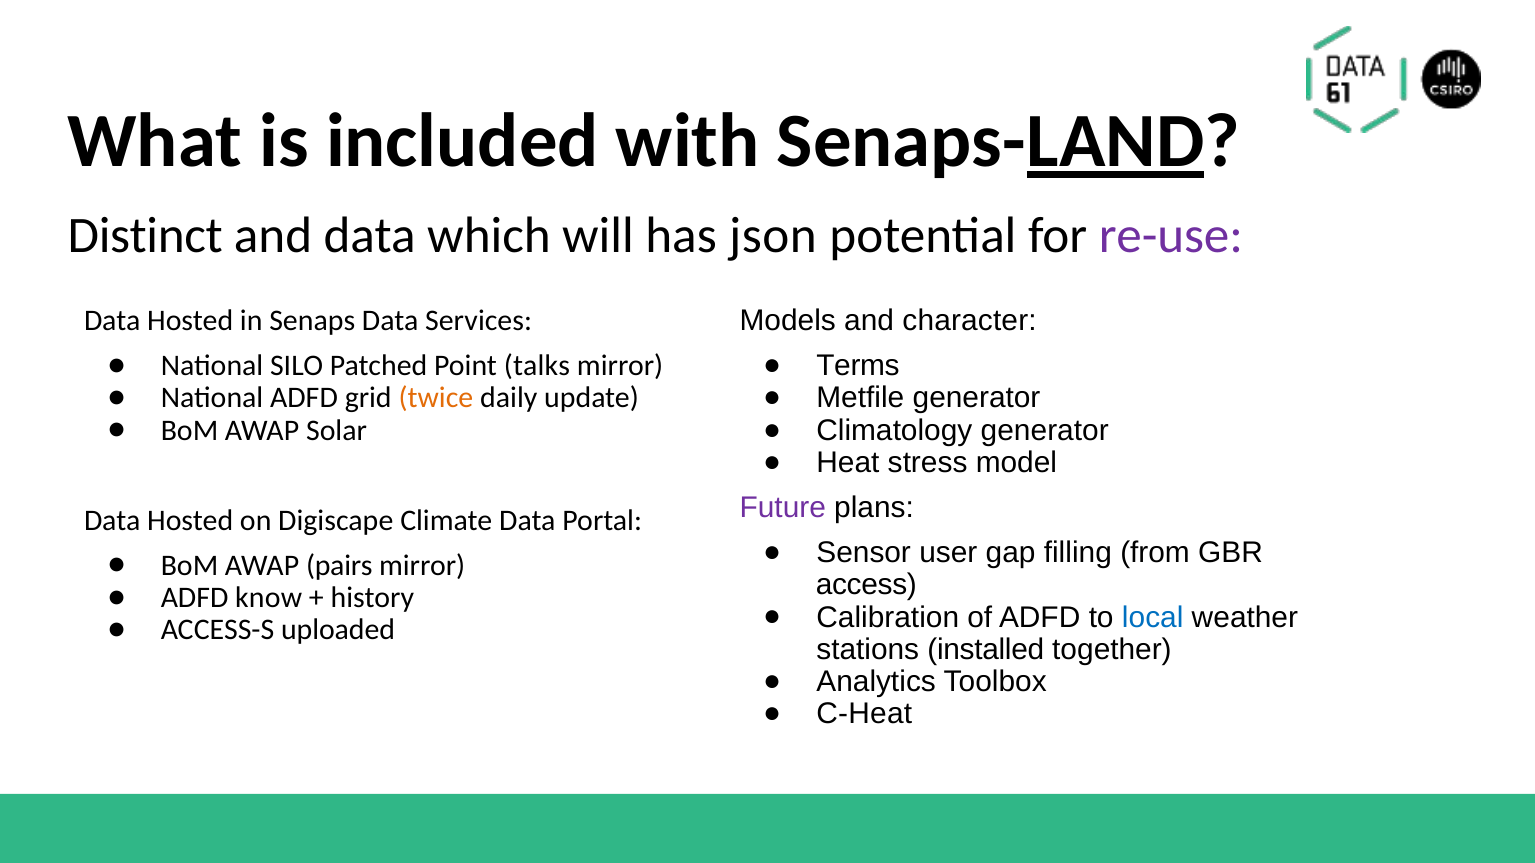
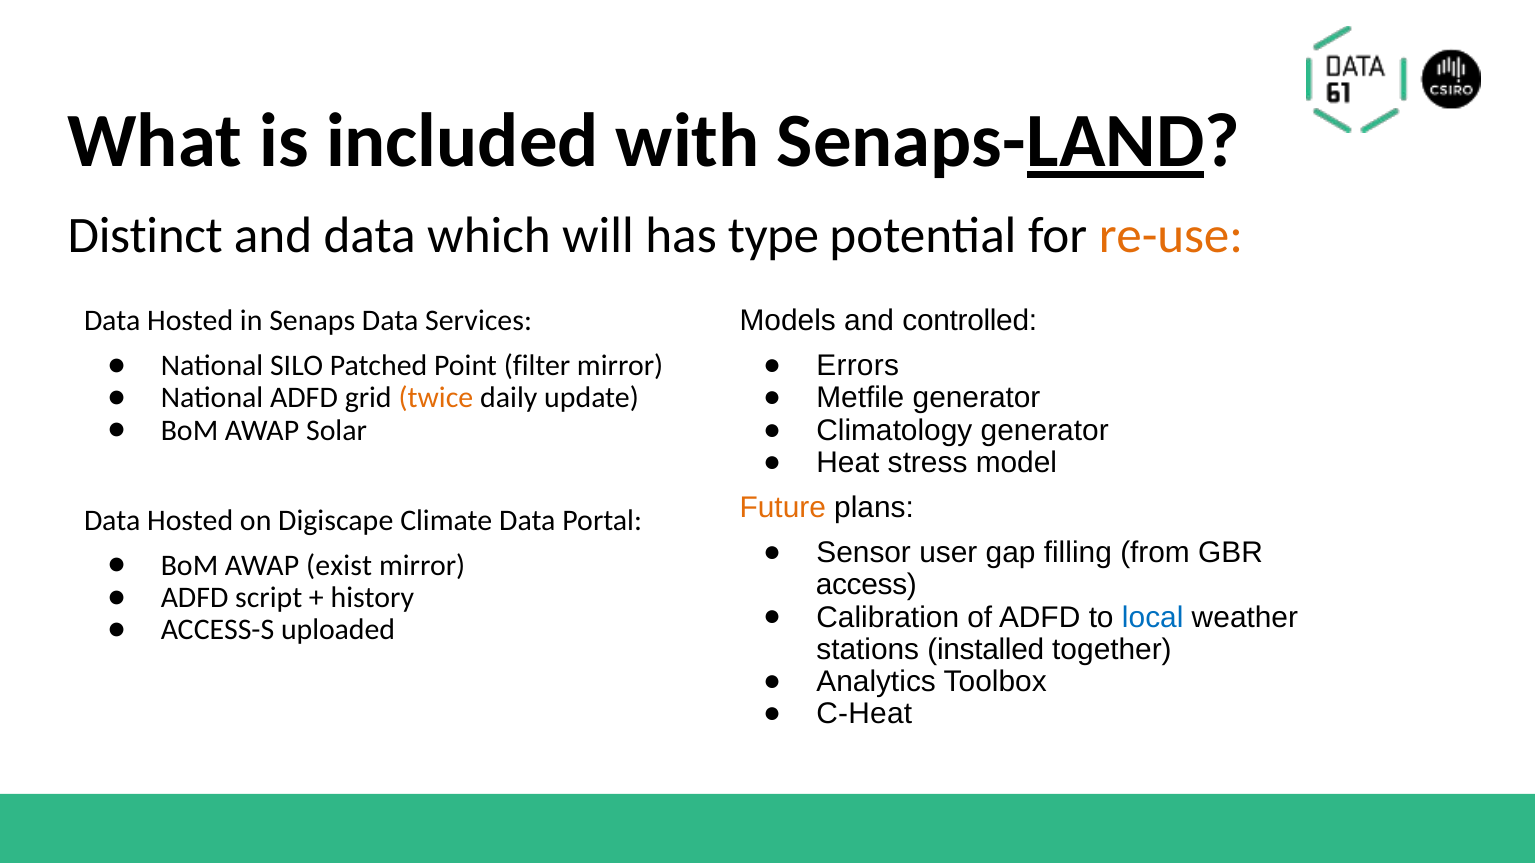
json: json -> type (773, 236)
re-use colour: purple -> orange (1171, 236)
character: character -> controlled (970, 321)
Terms: Terms -> Errors (858, 366)
talks: talks -> filter (537, 366)
Future colour: purple -> orange (783, 508)
pairs: pairs -> exist (339, 566)
know: know -> script (269, 598)
